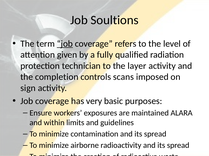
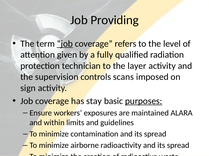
Soultions: Soultions -> Providing (115, 20)
completion: completion -> supervision (57, 77)
very: very -> stay (94, 101)
purposes underline: none -> present (144, 101)
